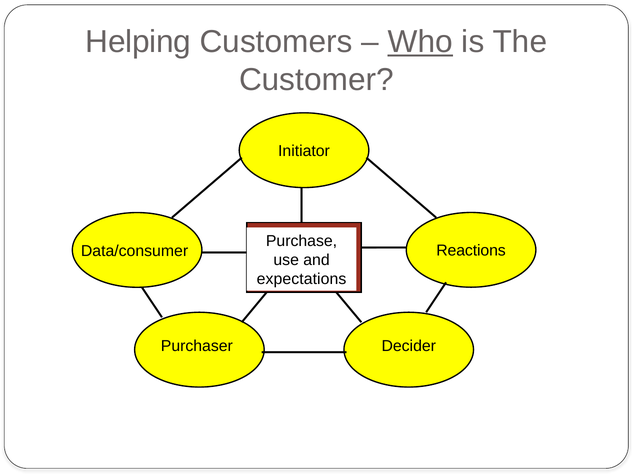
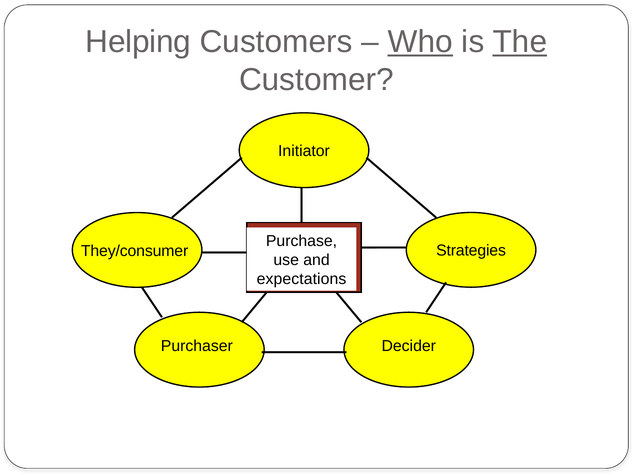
The underline: none -> present (520, 42)
Reactions: Reactions -> Strategies (471, 251)
Data/consumer: Data/consumer -> They/consumer (135, 251)
